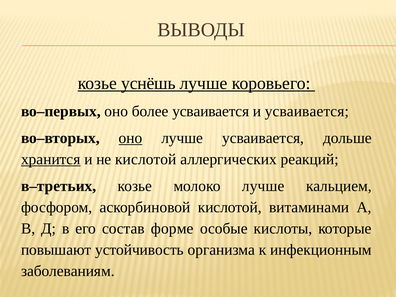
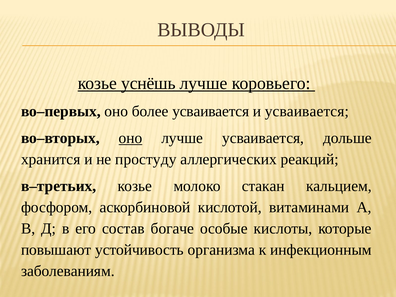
хранится underline: present -> none (51, 159)
не кислотой: кислотой -> простуду (146, 159)
молоко лучше: лучше -> стакан (263, 186)
форме: форме -> богаче (172, 228)
